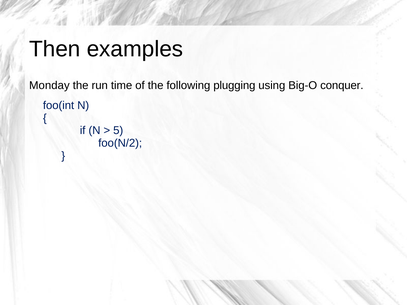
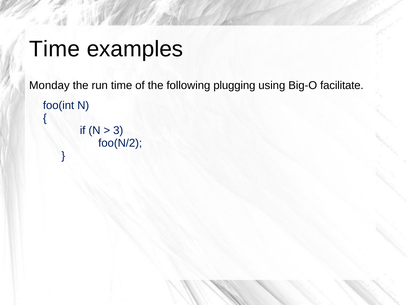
Then: Then -> Time (55, 49)
conquer: conquer -> facilitate (342, 86)
5: 5 -> 3 (118, 131)
